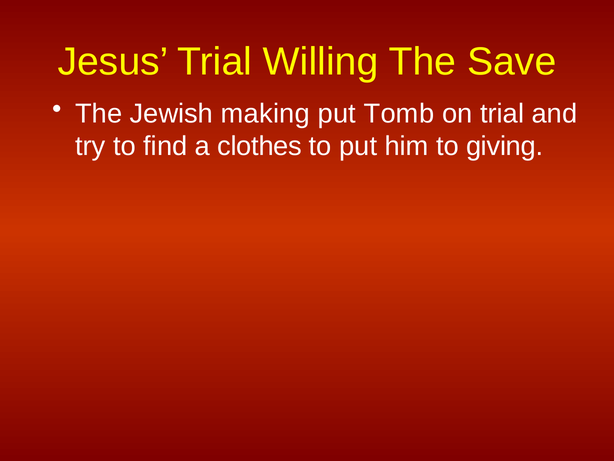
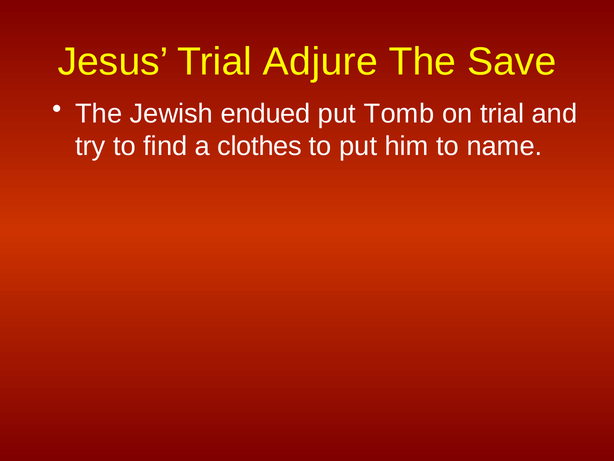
Willing: Willing -> Adjure (321, 62)
making: making -> endued (266, 113)
giving: giving -> name (504, 146)
